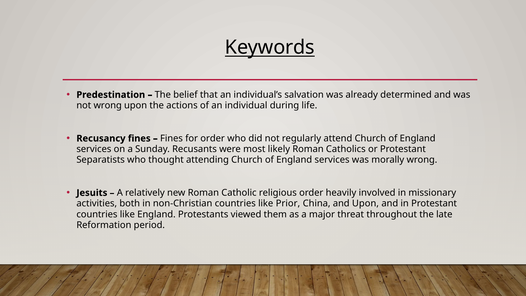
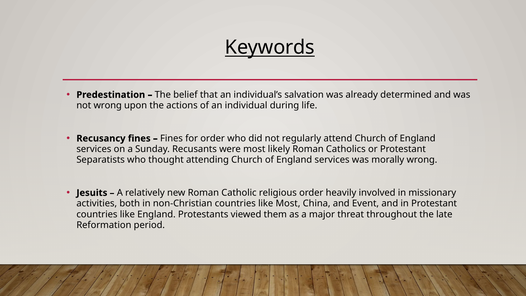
like Prior: Prior -> Most (288, 203)
and Upon: Upon -> Event (366, 203)
